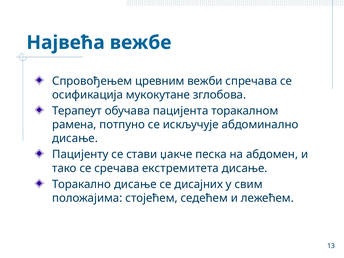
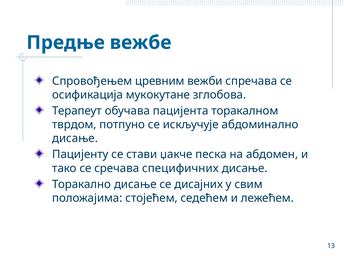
Највећа: Највећа -> Предње (66, 43)
рамена: рамена -> тврдом (74, 125)
екстремитета: екстремитета -> специфичних (180, 168)
